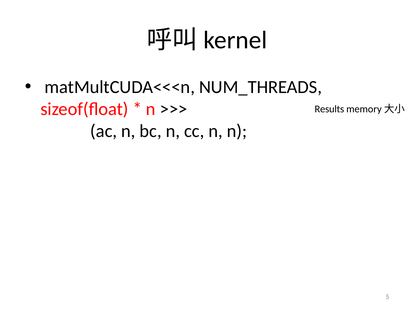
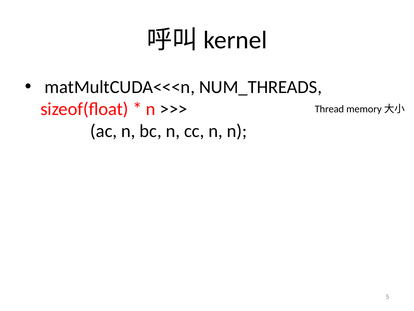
Results: Results -> Thread (329, 109)
